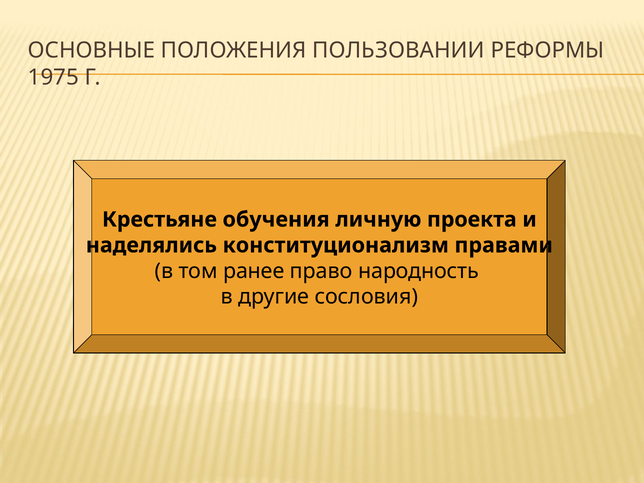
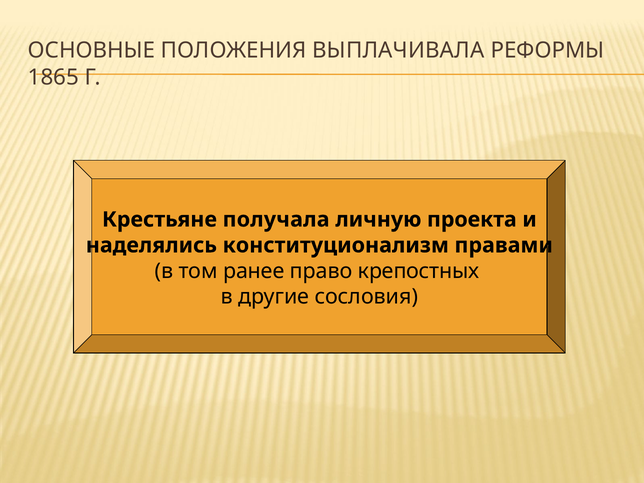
ПОЛЬЗОВАНИИ: ПОЛЬЗОВАНИИ -> ВЫПЛАЧИВАЛА (398, 50)
1975: 1975 -> 1865 (53, 77)
обучения: обучения -> получала (276, 220)
народность: народность -> крепостных (419, 271)
